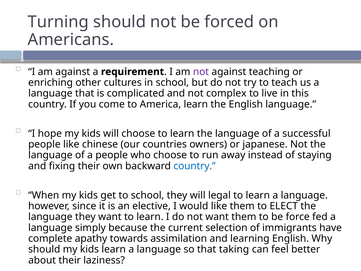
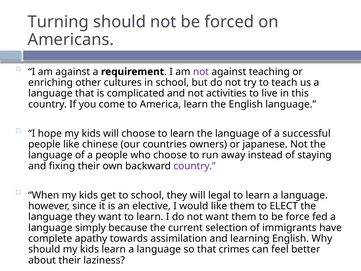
complex: complex -> activities (226, 93)
country colour: blue -> purple (195, 166)
taking: taking -> crimes (234, 249)
